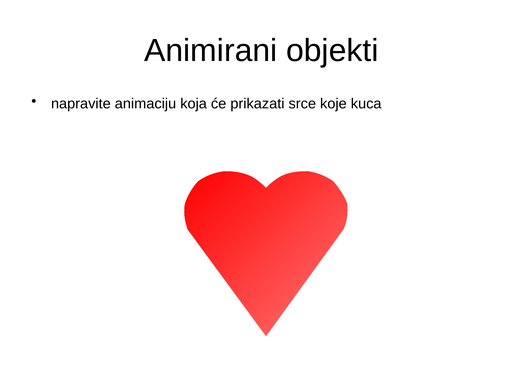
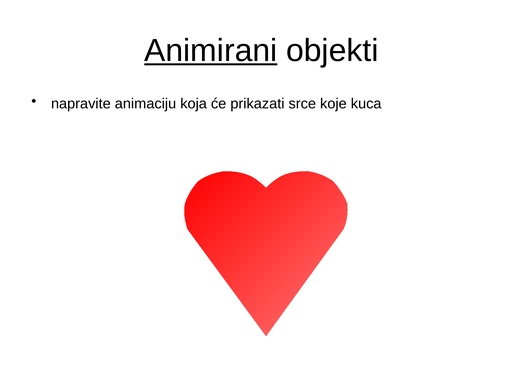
Animirani underline: none -> present (211, 51)
